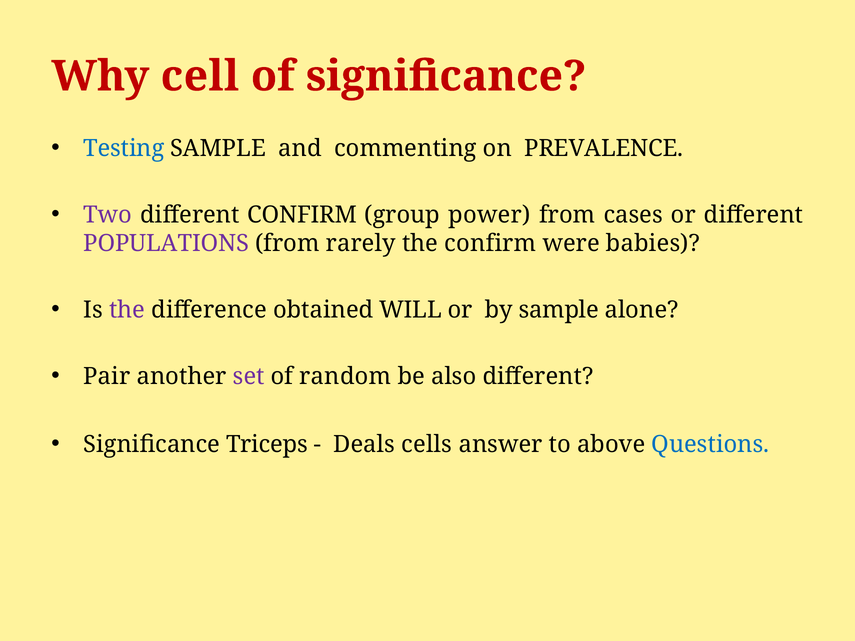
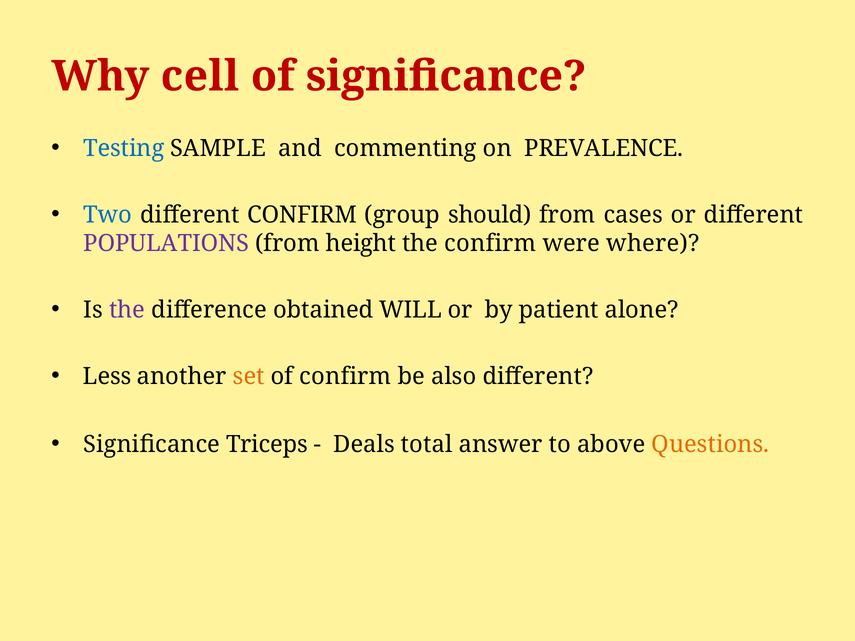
Two colour: purple -> blue (108, 215)
power: power -> should (490, 215)
rarely: rarely -> height (361, 243)
babies: babies -> where (653, 243)
by sample: sample -> patient (559, 310)
Pair: Pair -> Less (107, 377)
set colour: purple -> orange (249, 377)
of random: random -> confirm (345, 377)
cells: cells -> total (427, 445)
Questions colour: blue -> orange (710, 445)
